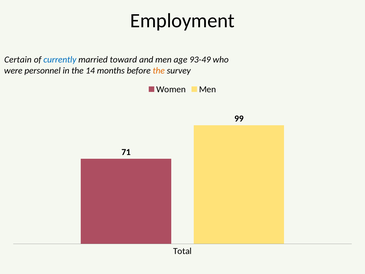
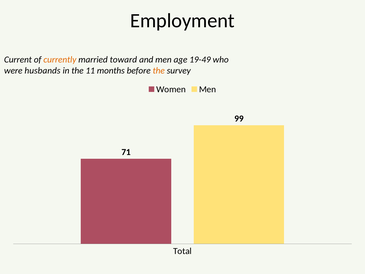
Certain: Certain -> Current (18, 60)
currently colour: blue -> orange (60, 60)
93-49: 93-49 -> 19-49 (200, 60)
personnel: personnel -> husbands (42, 70)
14: 14 -> 11 (90, 70)
